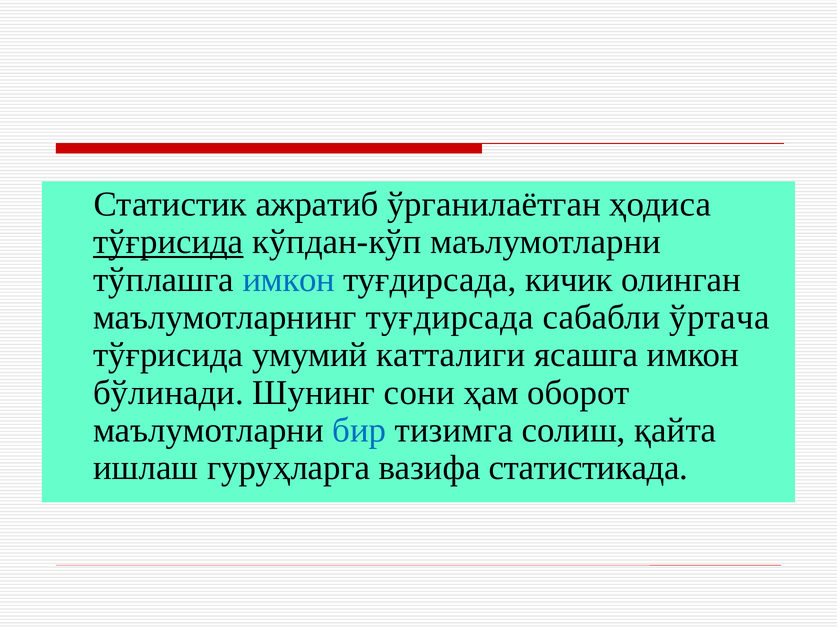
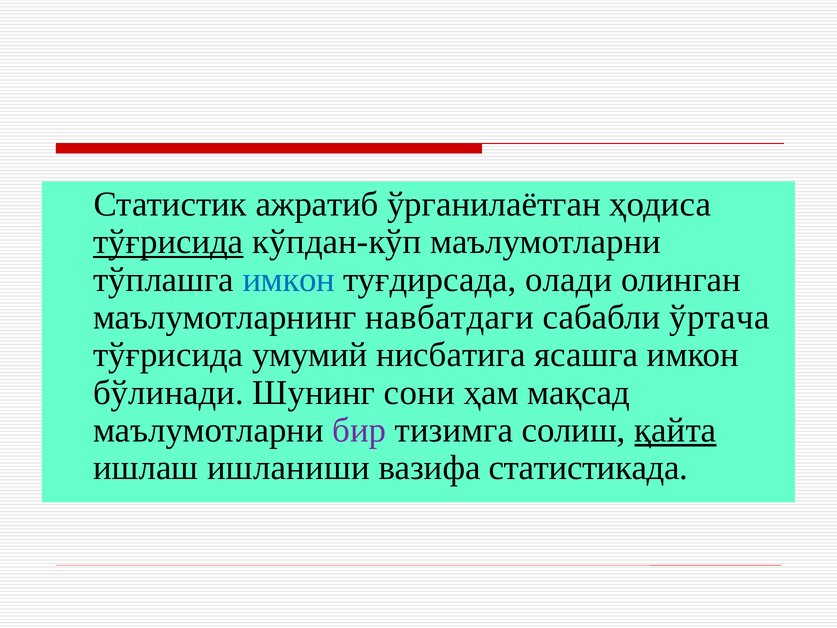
кичик: кичик -> олади (569, 279)
маълумотларнинг туғдирсада: туғдирсада -> навбатдаги (450, 317)
катталиги: катталиги -> нисбатига (451, 355)
оборот: оборот -> мақсад (579, 392)
бир colour: blue -> purple (359, 430)
қайта underline: none -> present (675, 430)
гуруҳларга: гуруҳларга -> ишланиши (288, 468)
